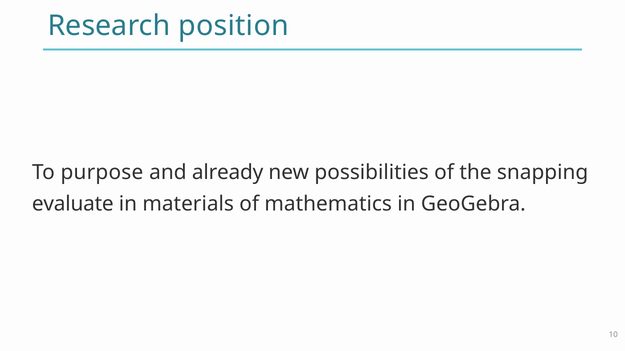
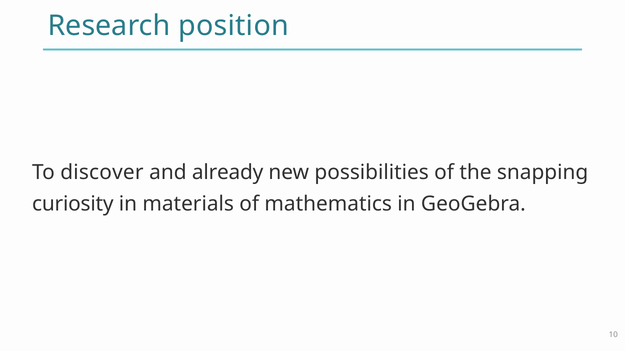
purpose: purpose -> discover (102, 173)
evaluate: evaluate -> curiosity (73, 204)
